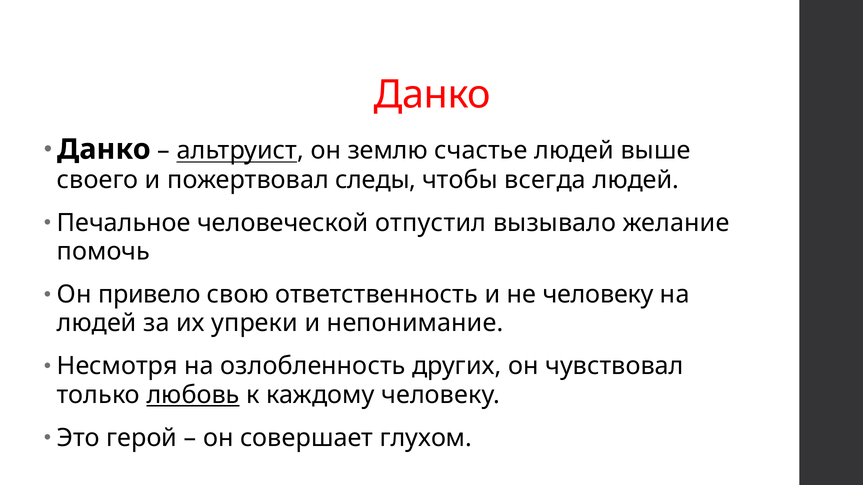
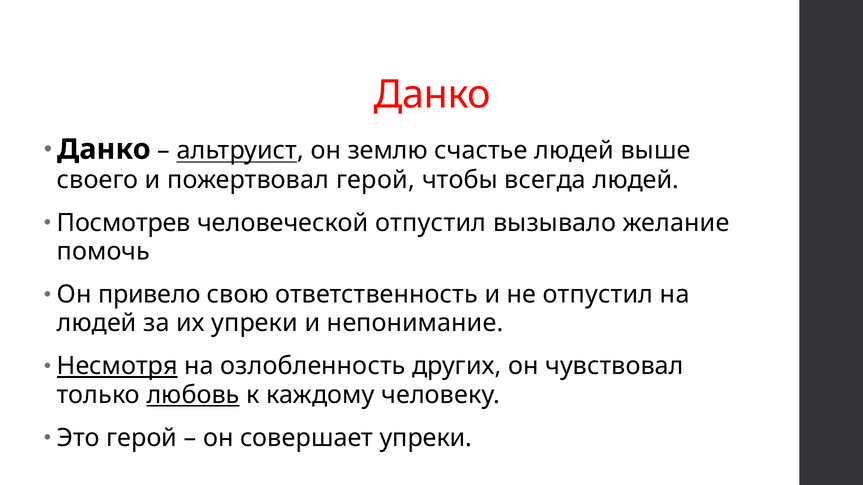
пожертвовал следы: следы -> герой (375, 180)
Печальное: Печальное -> Посмотрев (124, 223)
не человеку: человеку -> отпустил (598, 295)
Несмотря underline: none -> present (117, 367)
совершает глухом: глухом -> упреки (426, 438)
